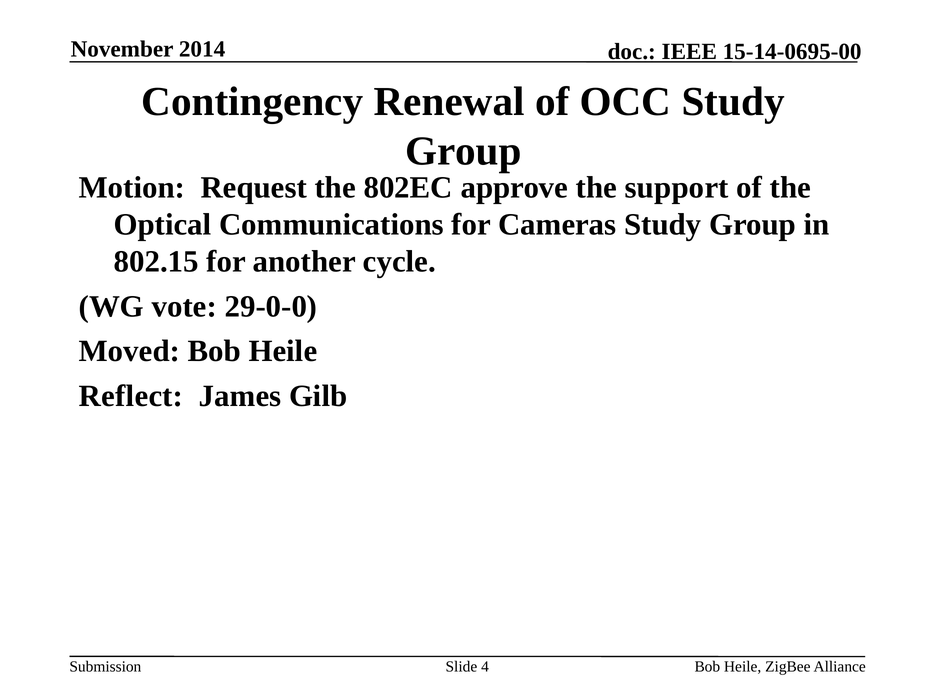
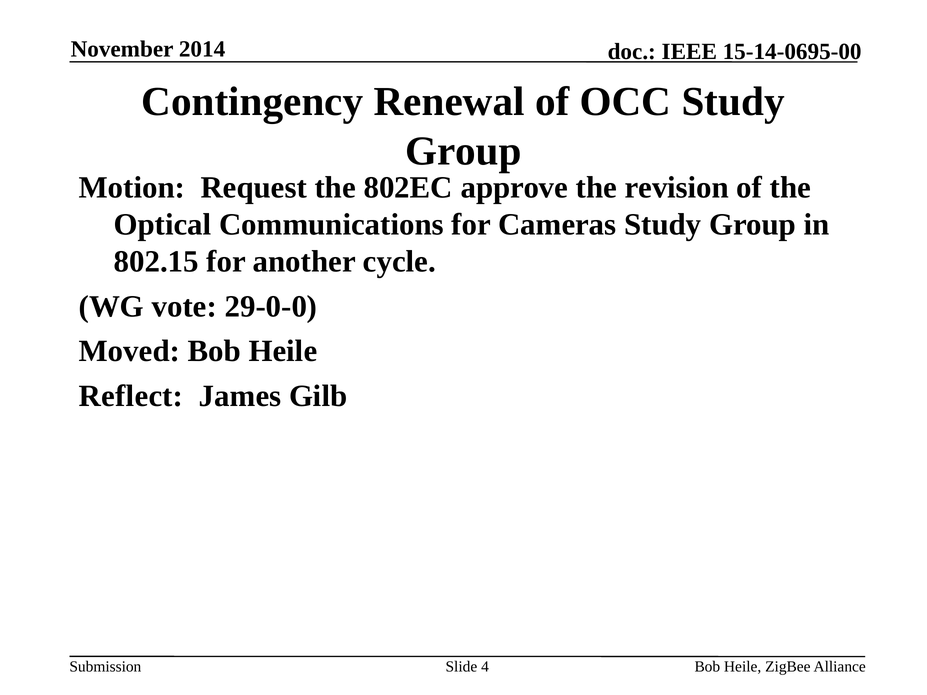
support: support -> revision (677, 188)
